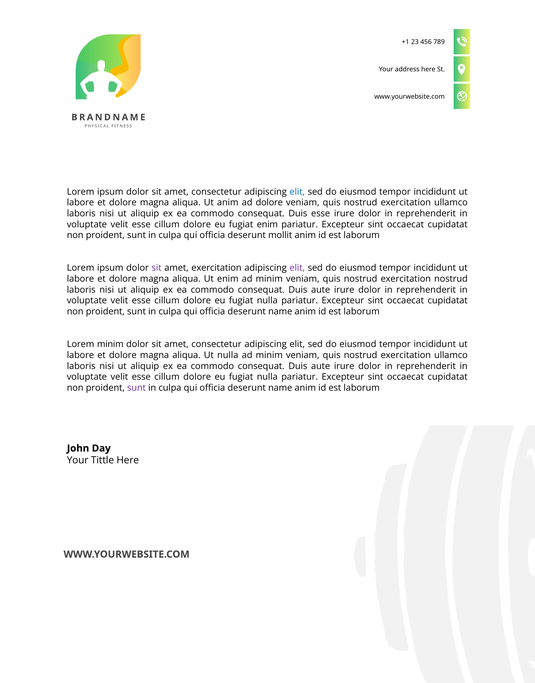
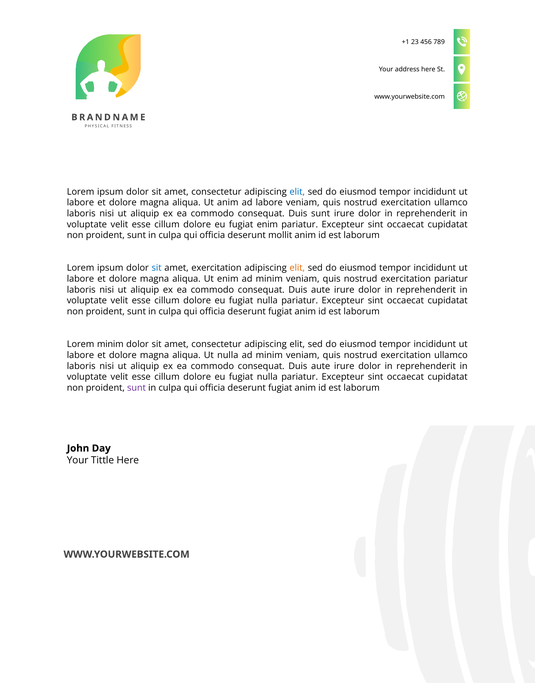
ad dolore: dolore -> labore (269, 203)
Duis esse: esse -> sunt (321, 214)
sit colour: purple -> blue (157, 268)
elit colour: purple -> orange (297, 268)
exercitation nostrud: nostrud -> pariatur (451, 279)
name: name -> fugiat (280, 312)
name: name -> fugiat (280, 388)
